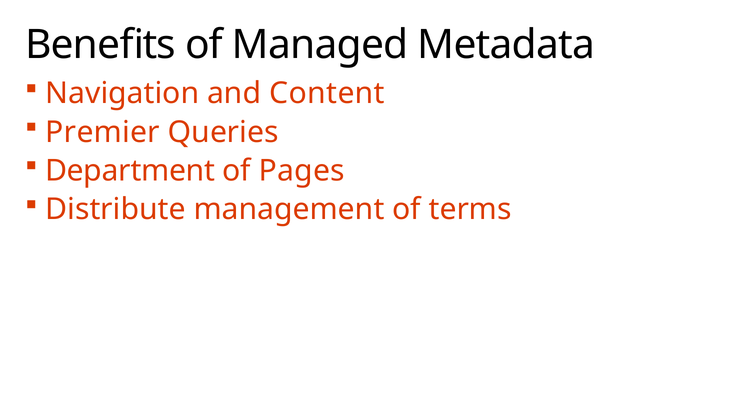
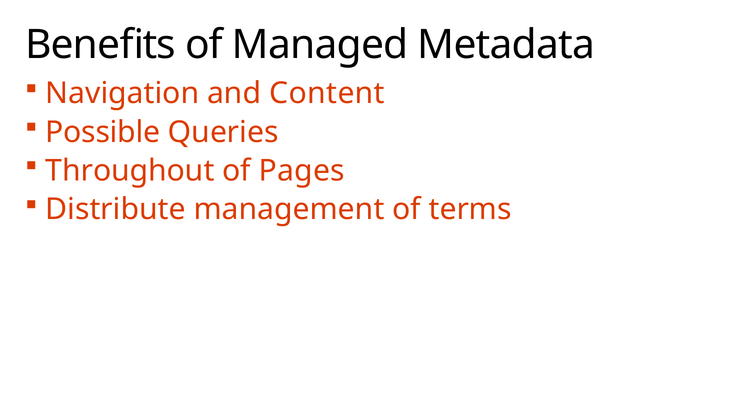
Premier: Premier -> Possible (103, 132)
Department: Department -> Throughout (130, 171)
